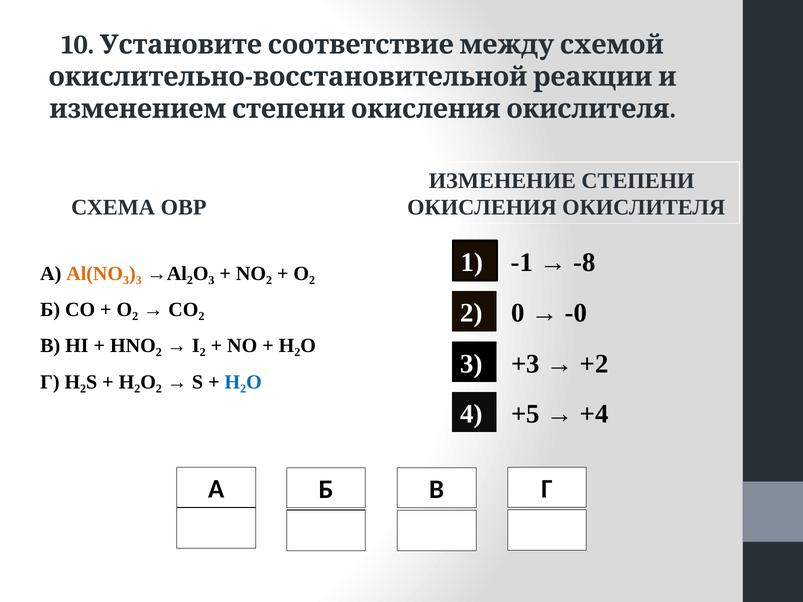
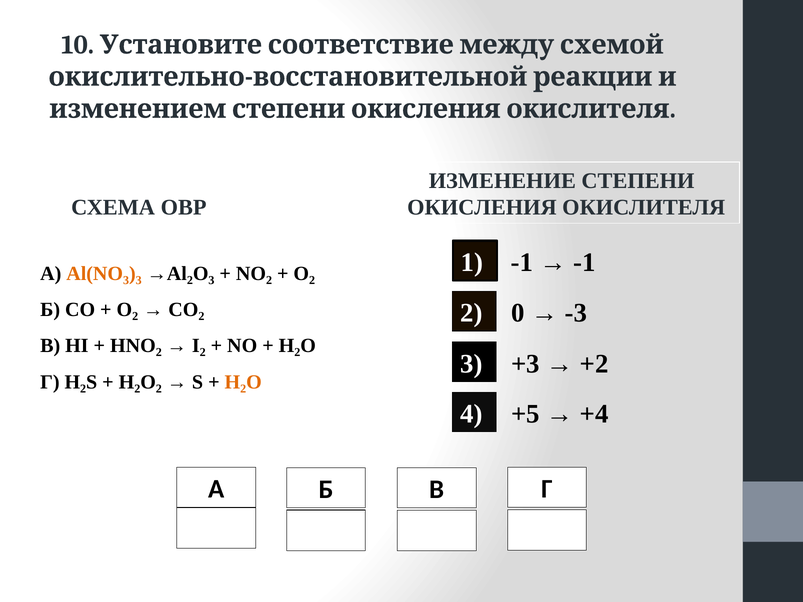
-8: -8 -> -1 (584, 263)
-0: -0 -> -3 (576, 313)
H₂O colour: blue -> orange (243, 382)
